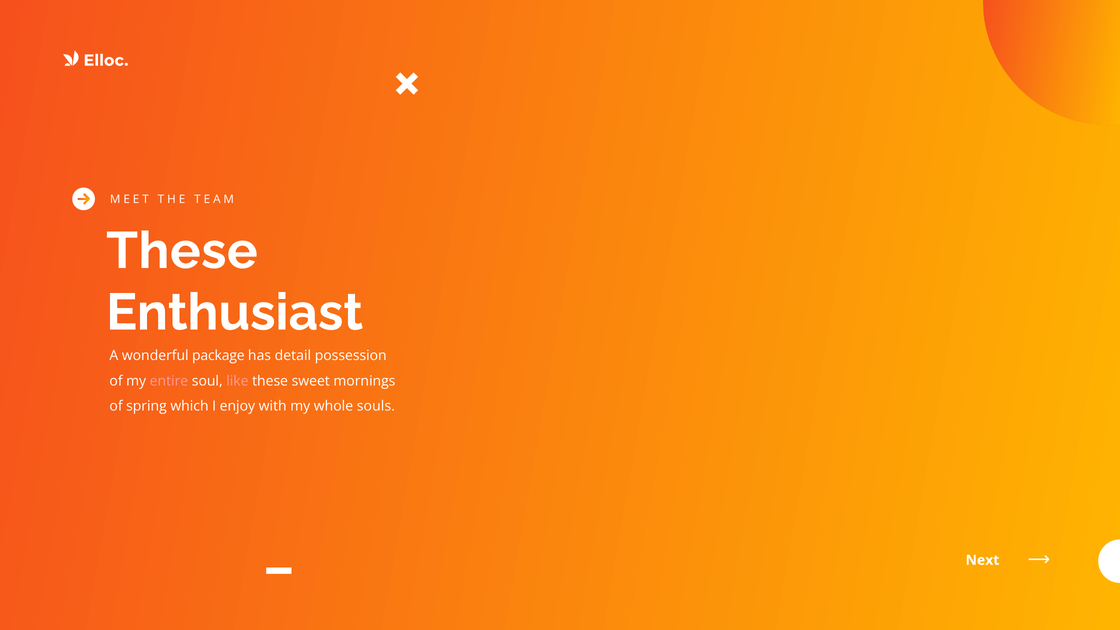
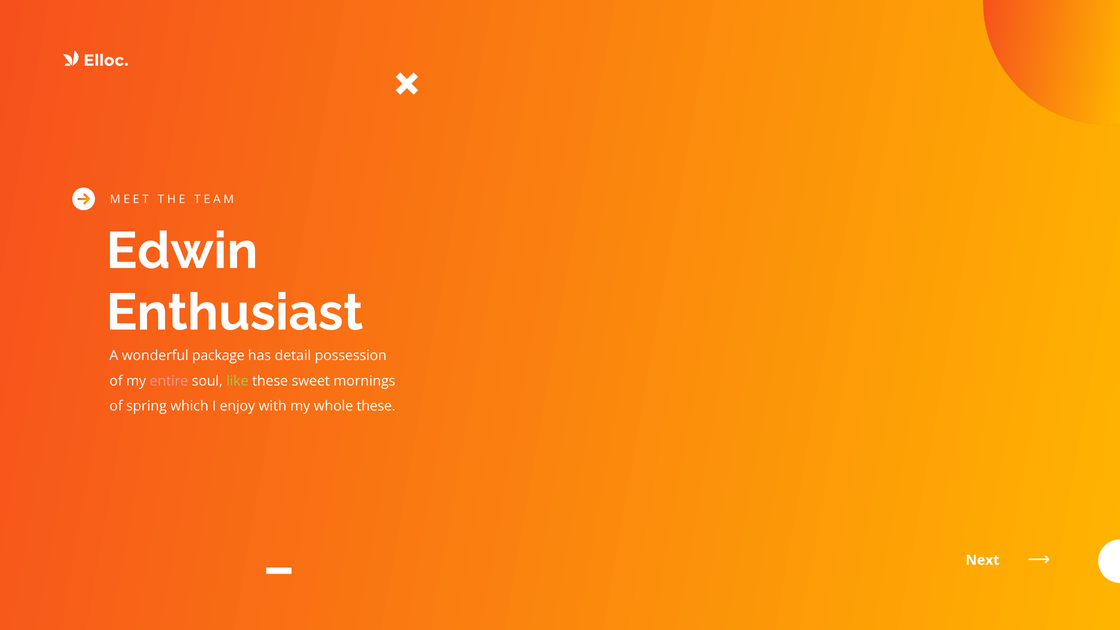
These: These -> Edwin (182, 251)
like colour: pink -> light green (237, 381)
whole souls: souls -> these (376, 406)
